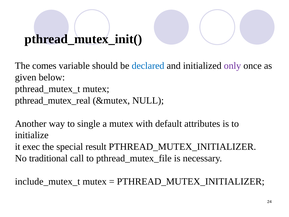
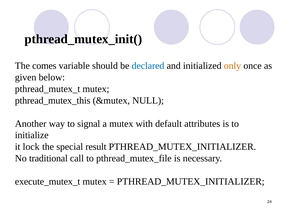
only colour: purple -> orange (232, 66)
pthread_mutex_real: pthread_mutex_real -> pthread_mutex_this (53, 100)
single: single -> signal (89, 123)
exec: exec -> lock (31, 147)
include_mutex_t: include_mutex_t -> execute_mutex_t (48, 181)
